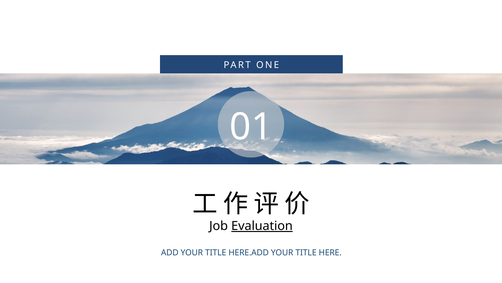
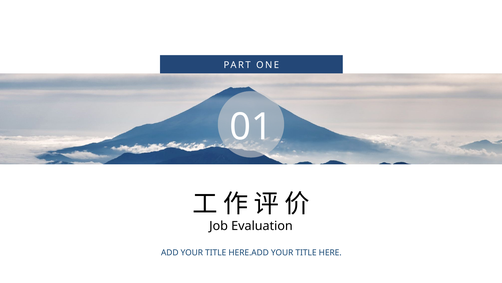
Evaluation underline: present -> none (262, 226)
